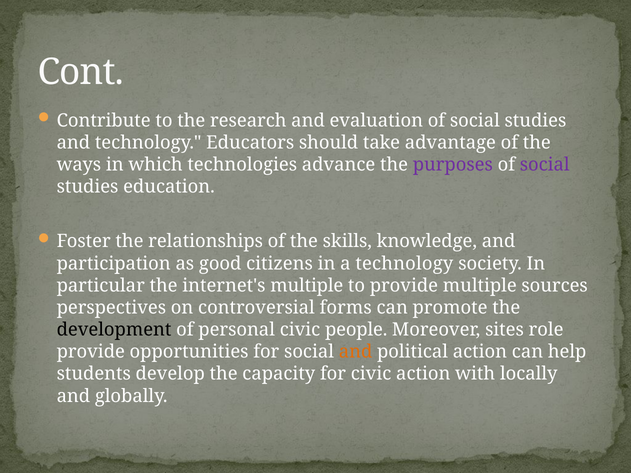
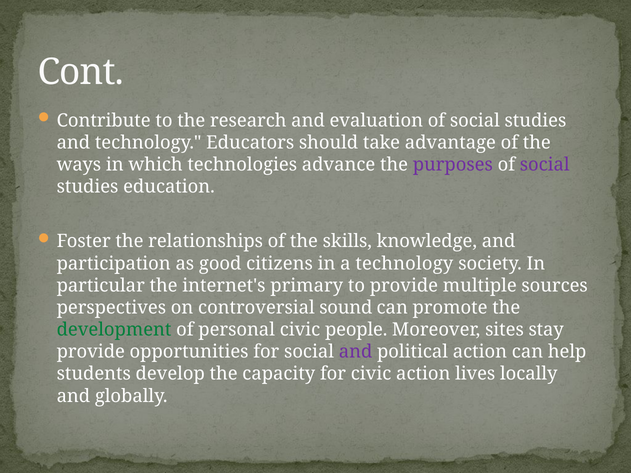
internet's multiple: multiple -> primary (307, 286)
forms: forms -> sound (346, 308)
development colour: black -> green (114, 330)
role: role -> stay (546, 330)
and colour: orange -> purple (356, 352)
with: with -> lives (475, 374)
